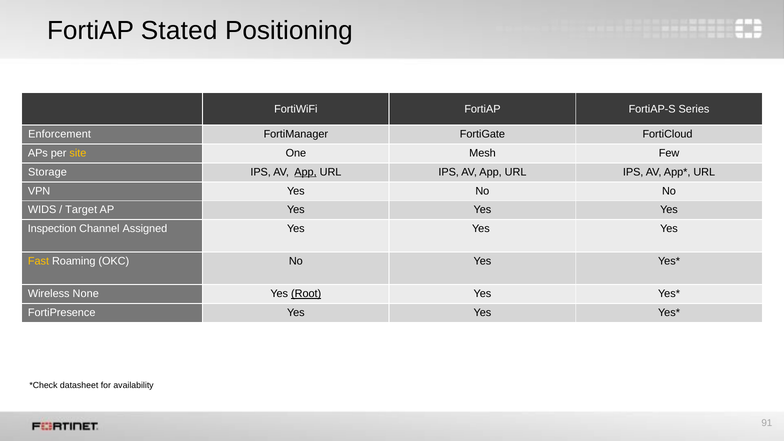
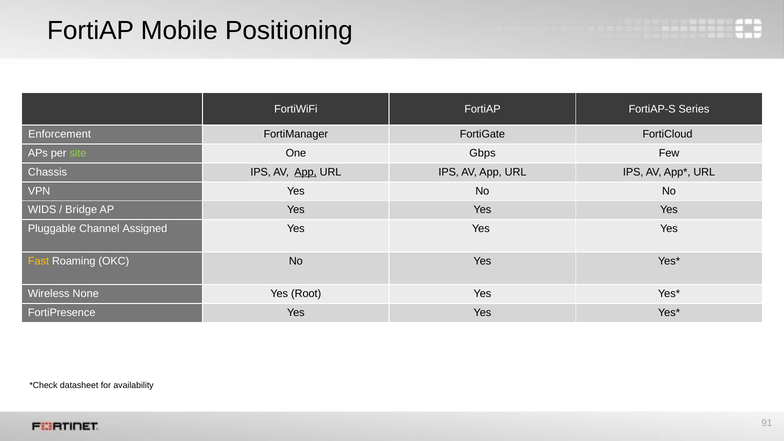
Stated: Stated -> Mobile (179, 31)
site colour: yellow -> light green (78, 153)
Mesh: Mesh -> Gbps (482, 153)
Storage: Storage -> Chassis (48, 172)
Target: Target -> Bridge (81, 210)
Inspection: Inspection -> Pluggable (52, 229)
Root underline: present -> none (306, 294)
